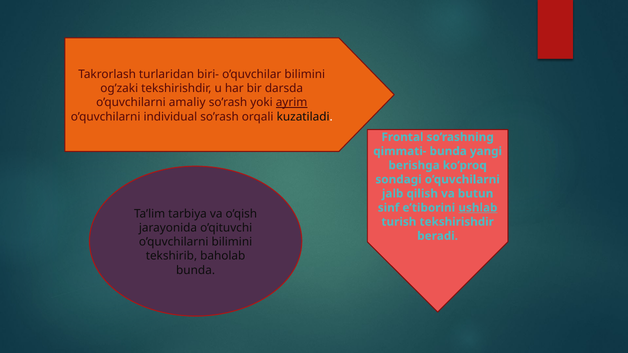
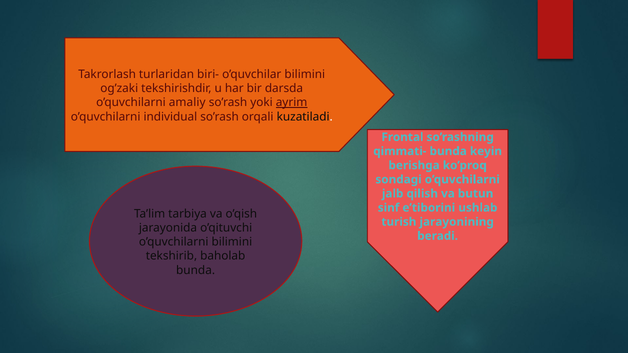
yangi: yangi -> keyin (486, 151)
ushlab underline: present -> none (478, 208)
turish tekshirishdir: tekshirishdir -> jarayonining (457, 222)
